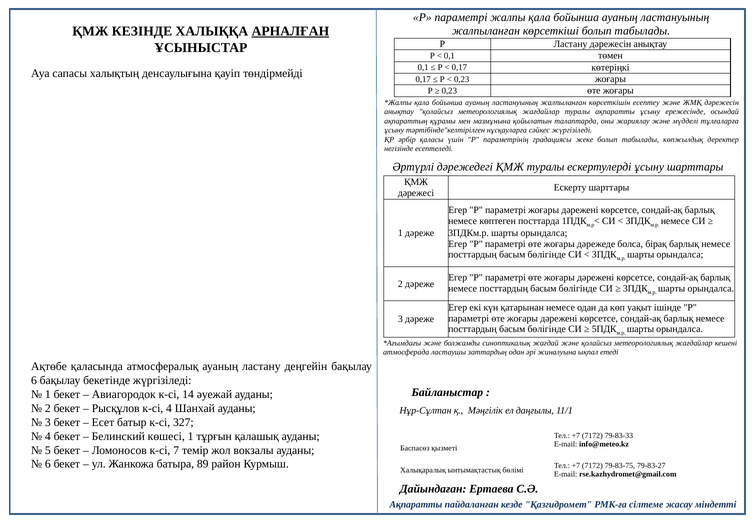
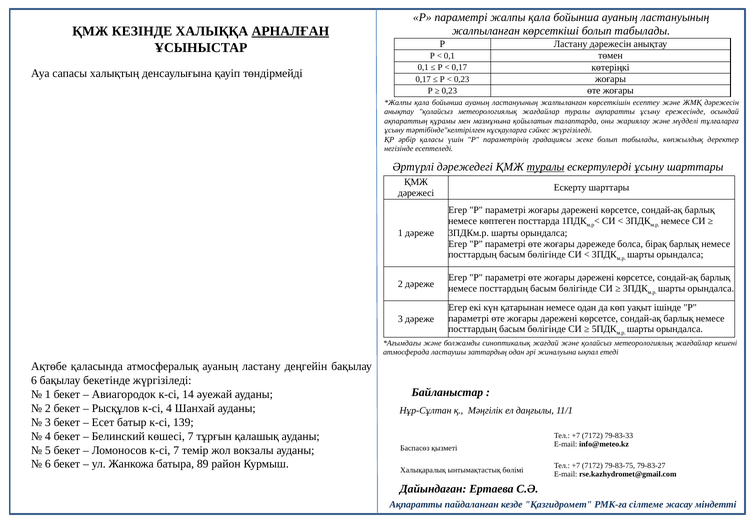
туралы underline: none -> present (546, 167)
327: 327 -> 139 (183, 422)
көшесі 1: 1 -> 7 (191, 436)
